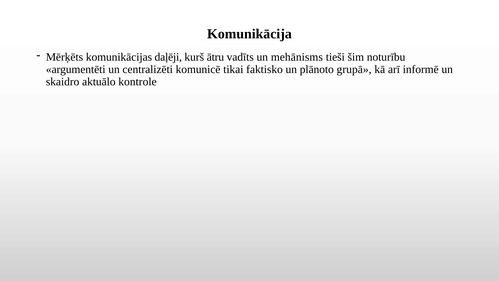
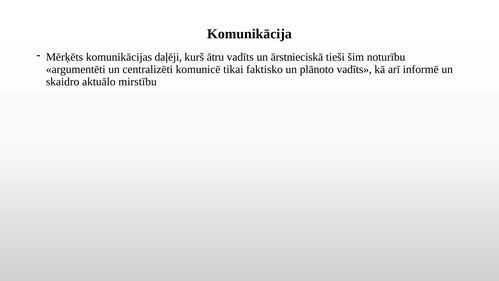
mehānisms: mehānisms -> ārstnieciskā (297, 57)
plānoto grupā: grupā -> vadīts (354, 69)
kontrole: kontrole -> mirstību (138, 82)
